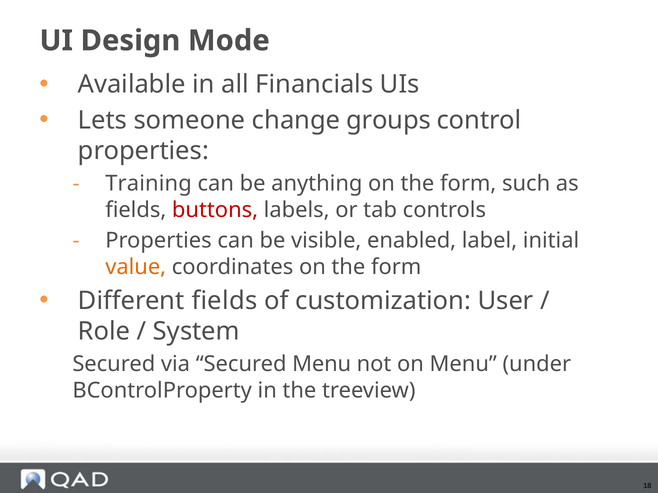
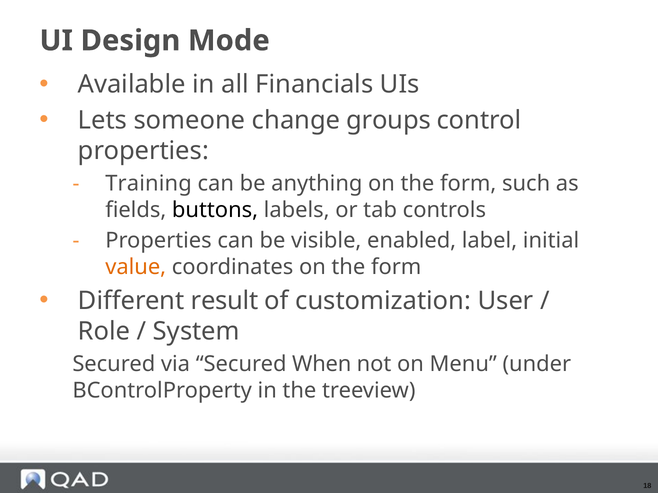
buttons colour: red -> black (215, 210)
Different fields: fields -> result (225, 301)
Secured Menu: Menu -> When (322, 364)
